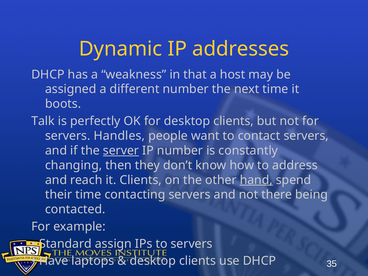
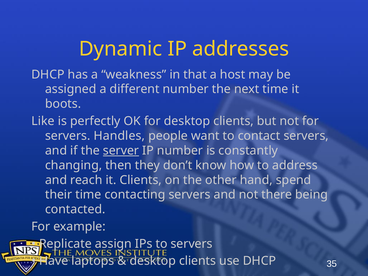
Talk: Talk -> Like (43, 121)
hand underline: present -> none (256, 180)
Standard: Standard -> Replicate (65, 244)
